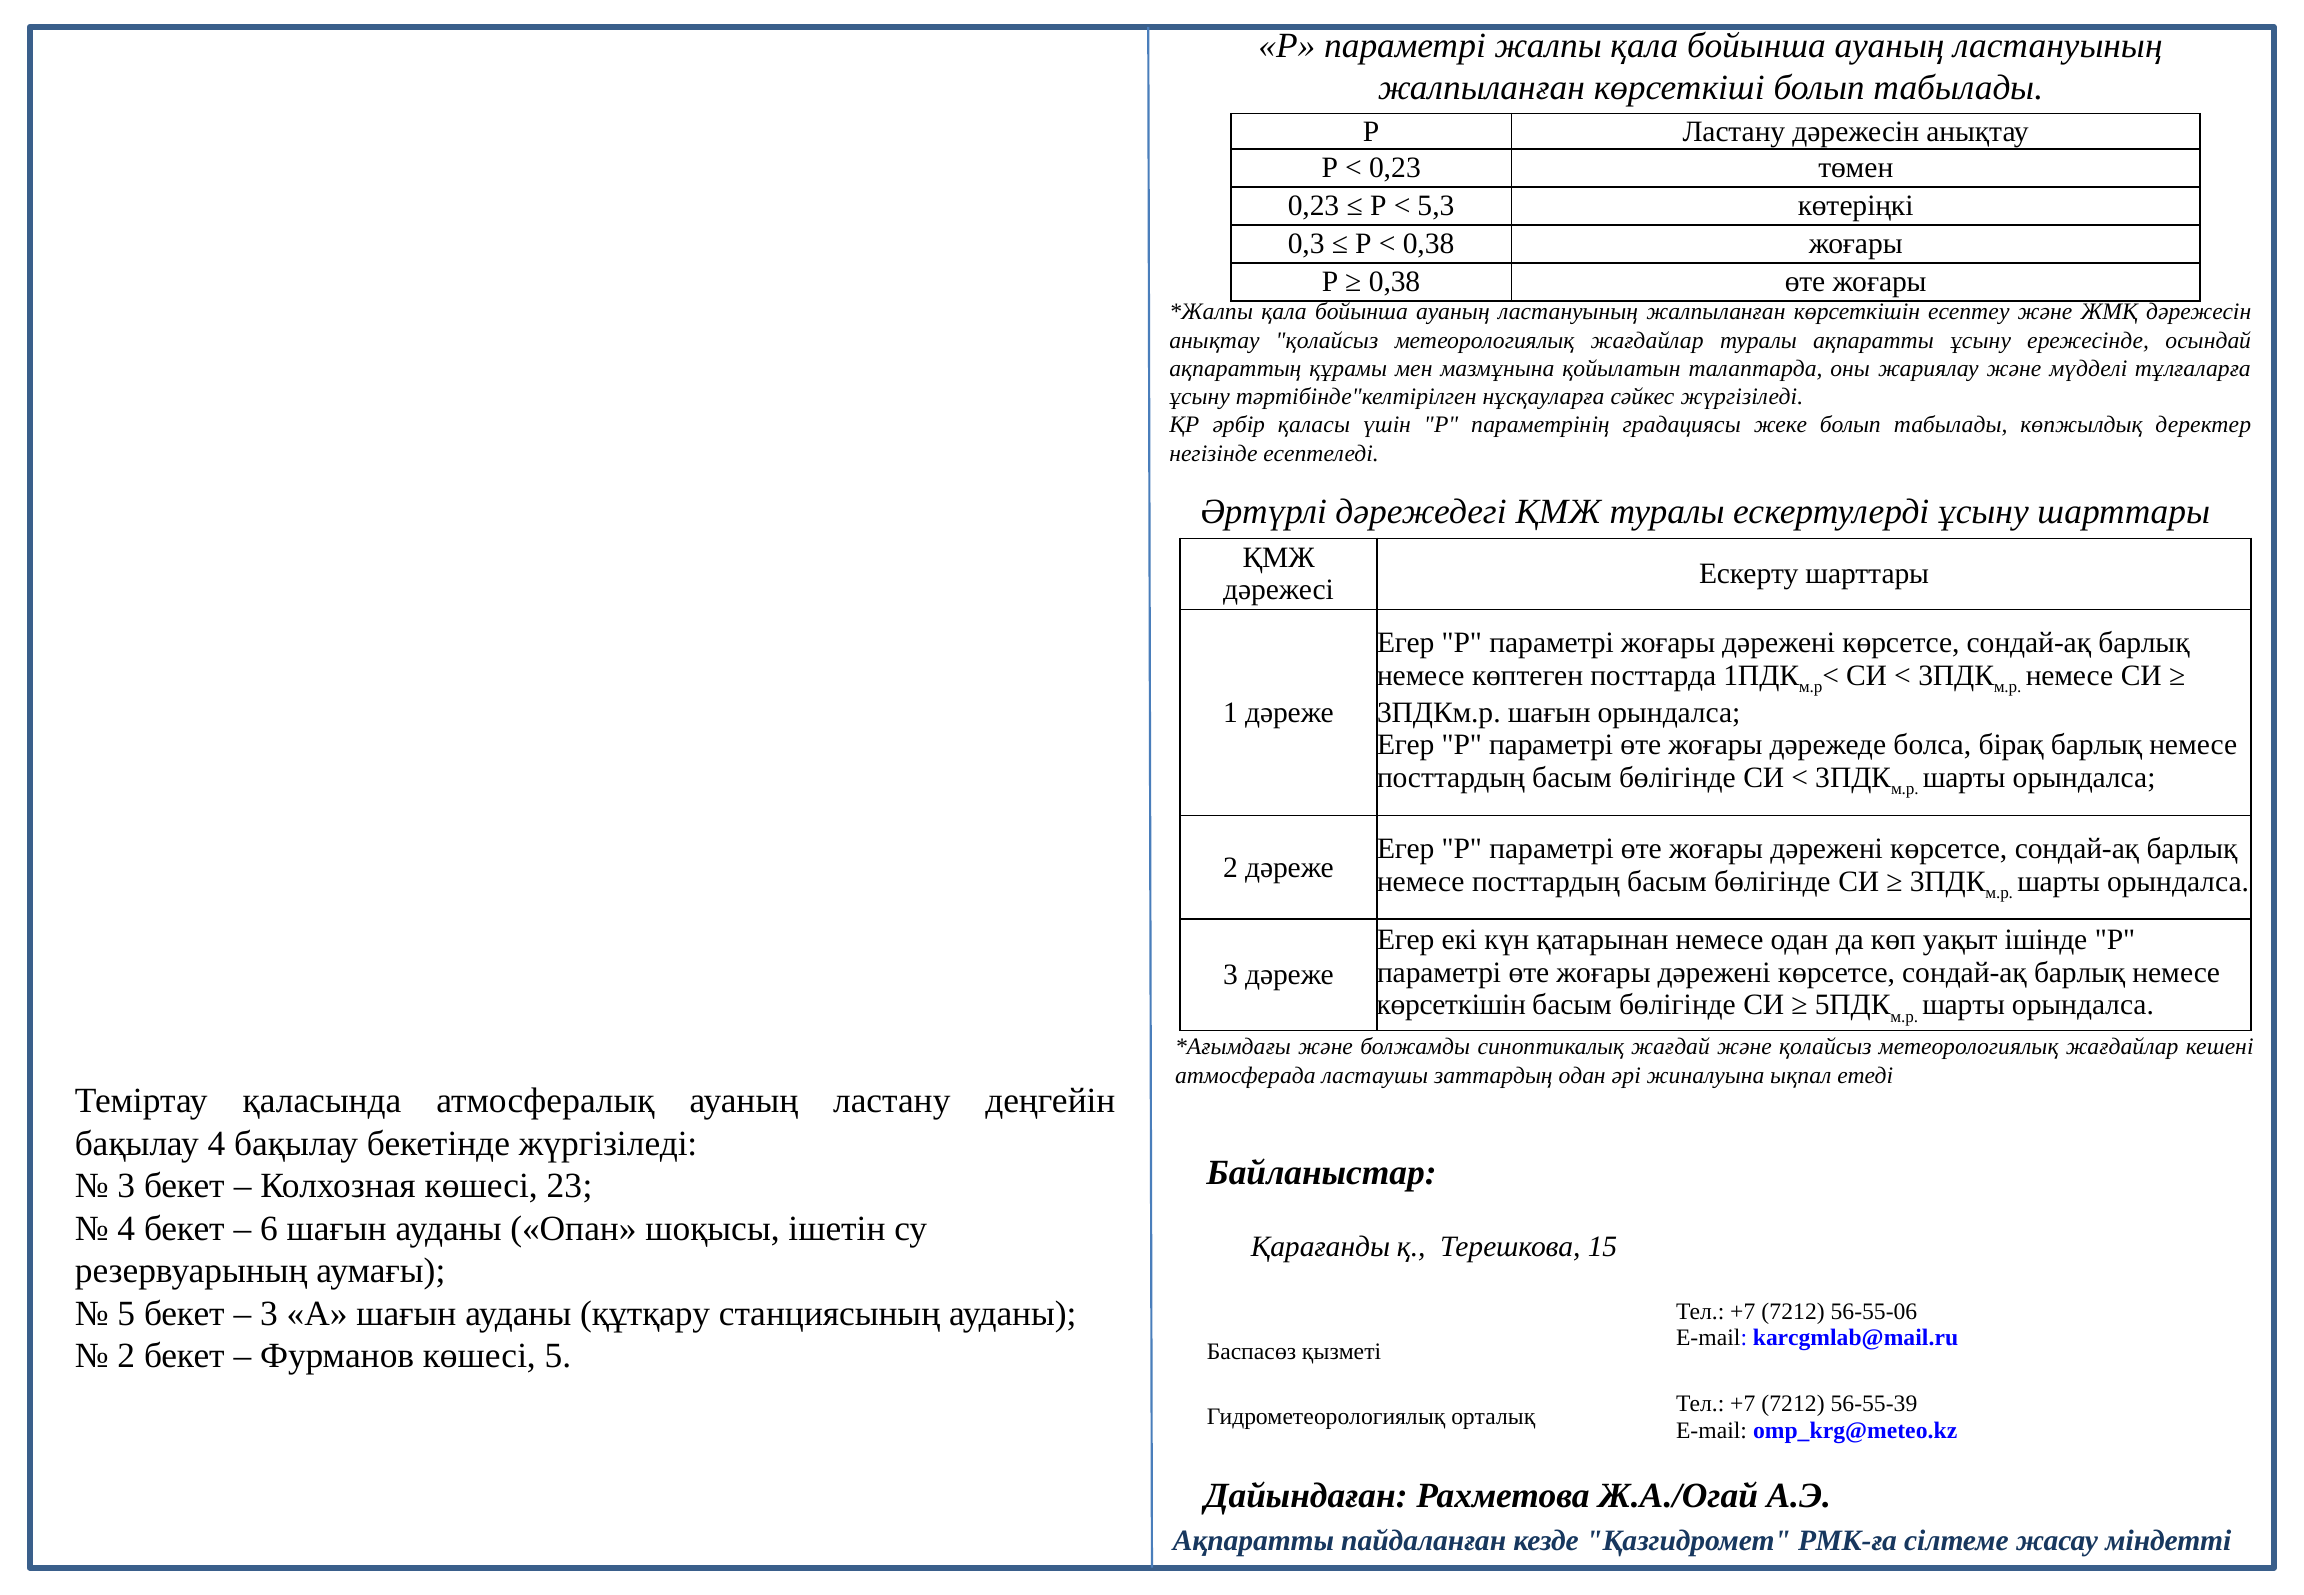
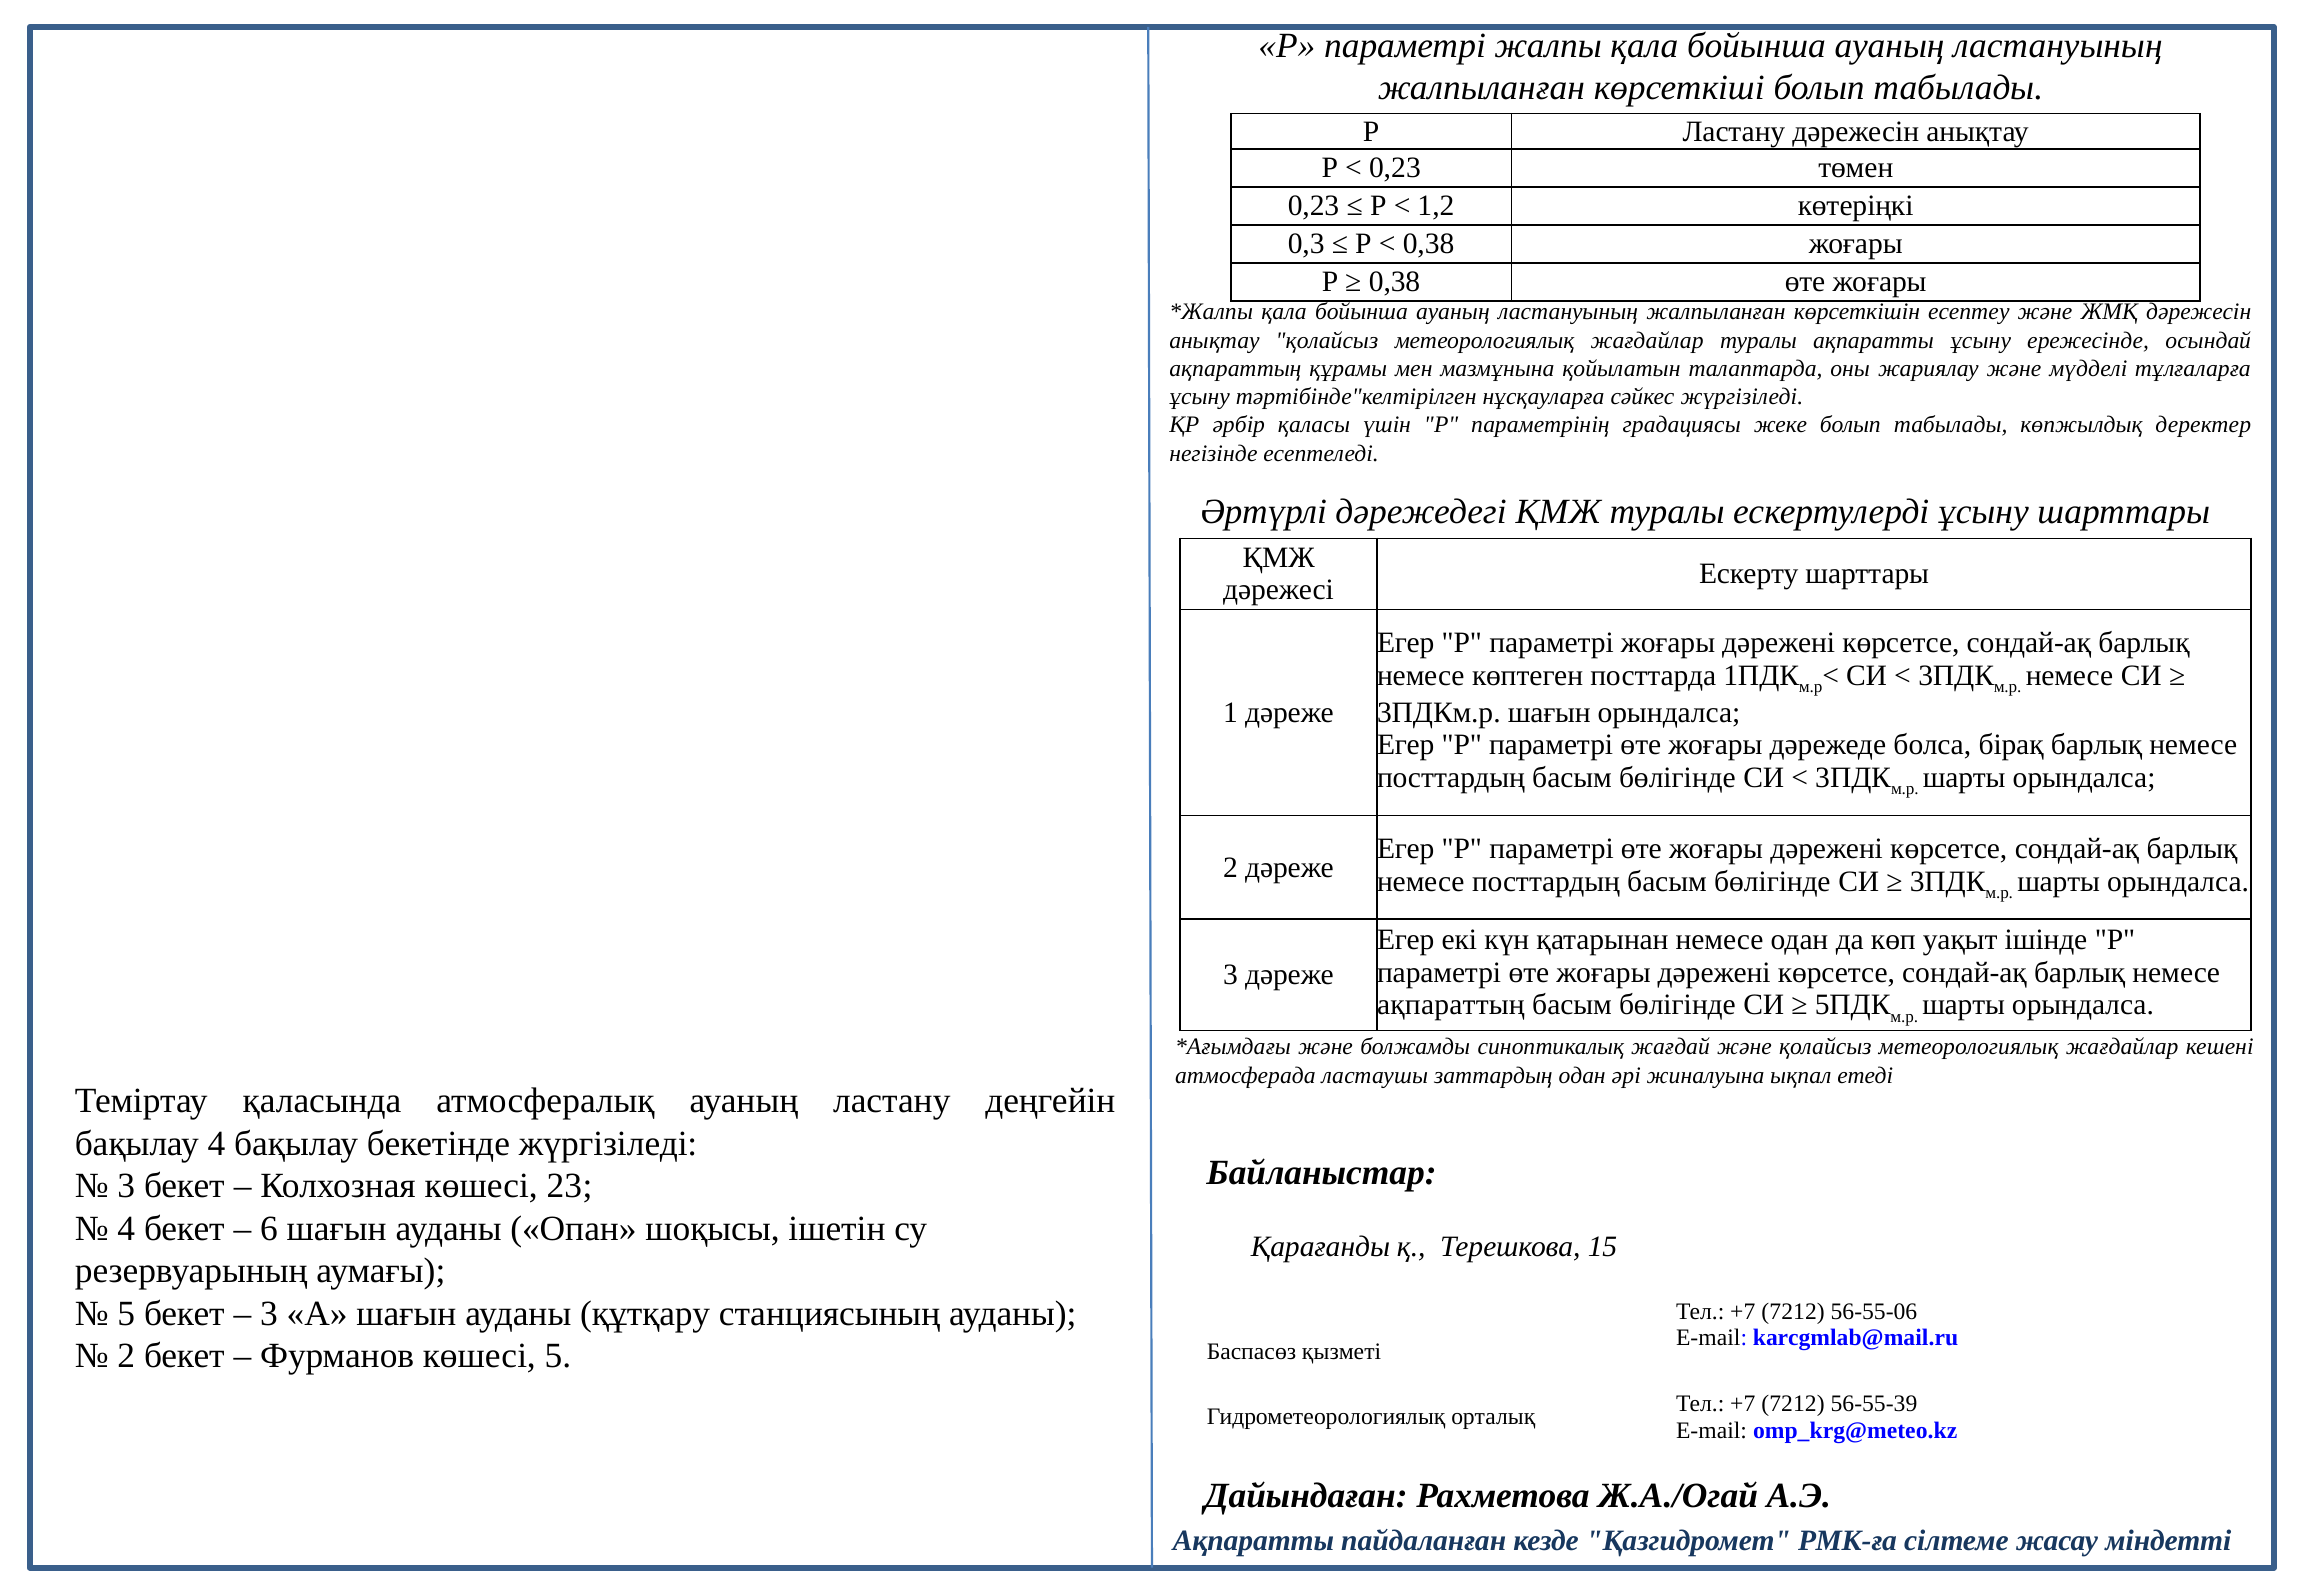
5,3: 5,3 -> 1,2 (1436, 206)
көрсеткішін: көрсеткішін -> ақпараттың (1451, 1005)
